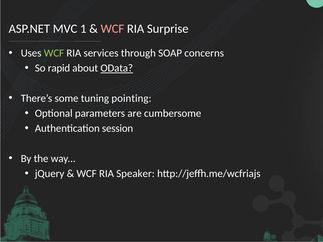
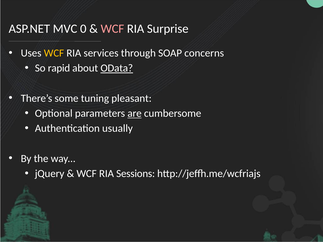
1: 1 -> 0 (83, 29)
WCF colour: light green -> yellow (54, 53)
pointing: pointing -> pleasant (132, 98)
are underline: none -> present (135, 113)
session: session -> usually (117, 129)
Speaker: Speaker -> Sessions (136, 174)
